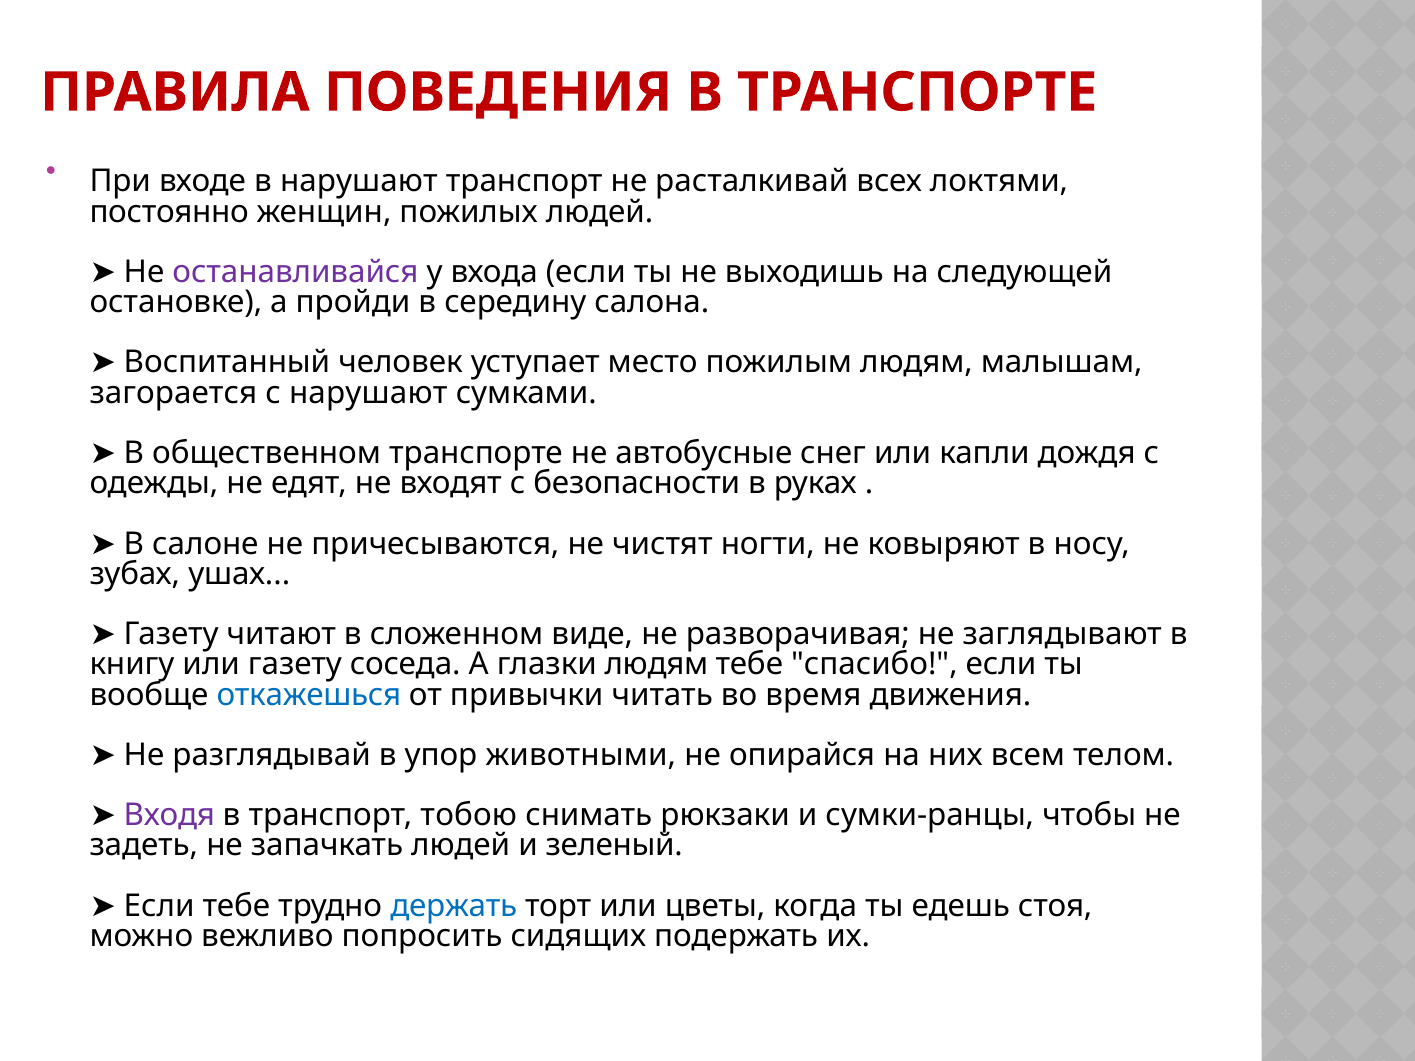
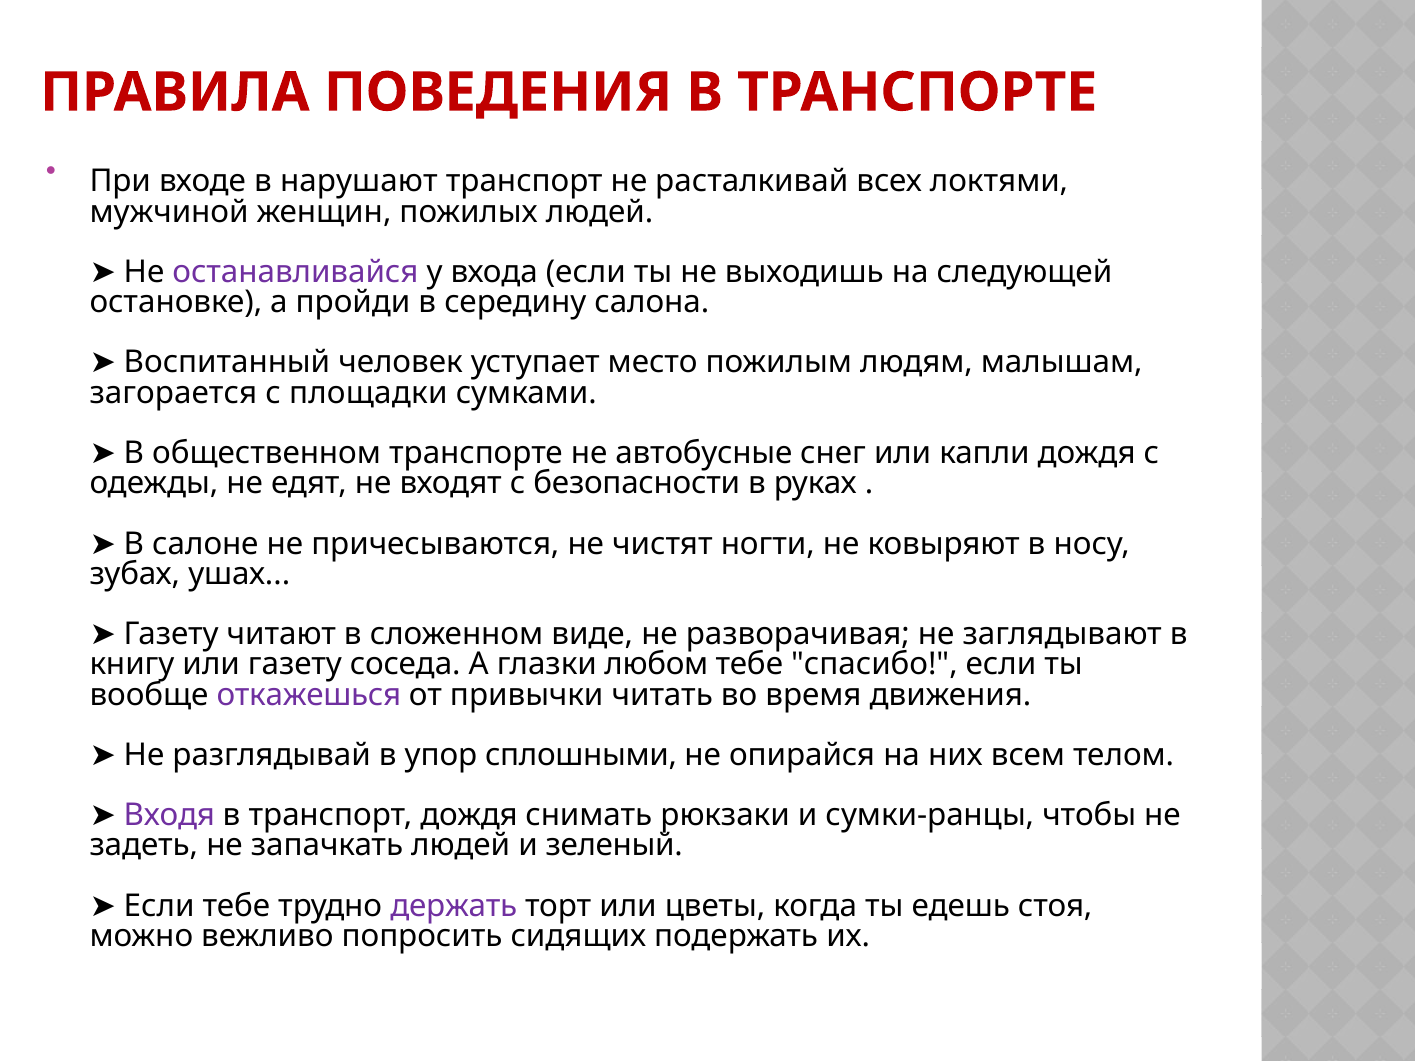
постоянно: постоянно -> мужчиной (169, 212)
с нарушают: нарушают -> площадки (368, 393)
глазки людям: людям -> любом (656, 665)
откажешься colour: blue -> purple (309, 695)
животными: животными -> сплошными (581, 755)
транспорт тобою: тобою -> дождя (469, 816)
держать colour: blue -> purple (454, 906)
